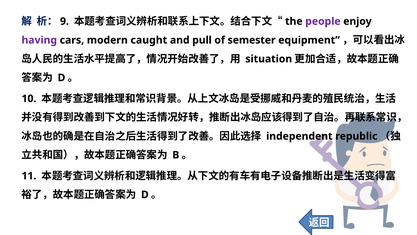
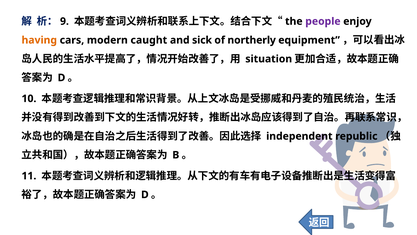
having colour: purple -> orange (39, 40)
pull: pull -> sick (202, 40)
semester: semester -> northerly (252, 40)
